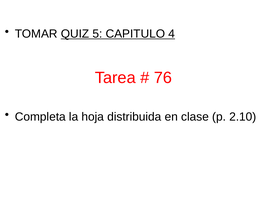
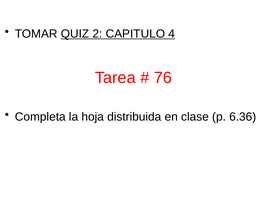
5: 5 -> 2 (97, 34)
2.10: 2.10 -> 6.36 (243, 117)
